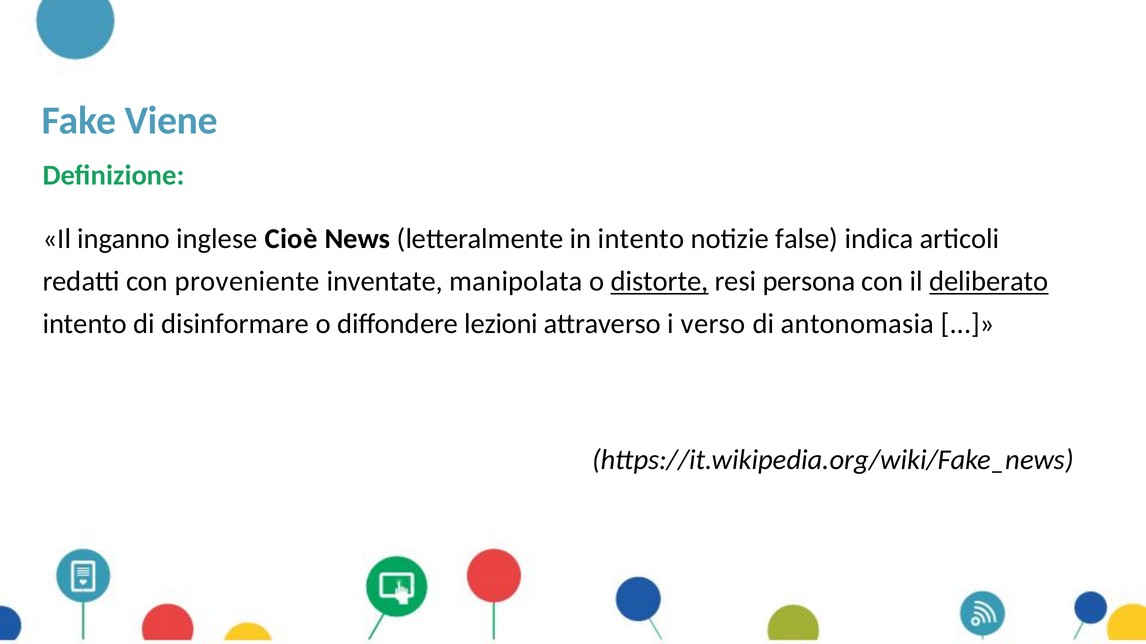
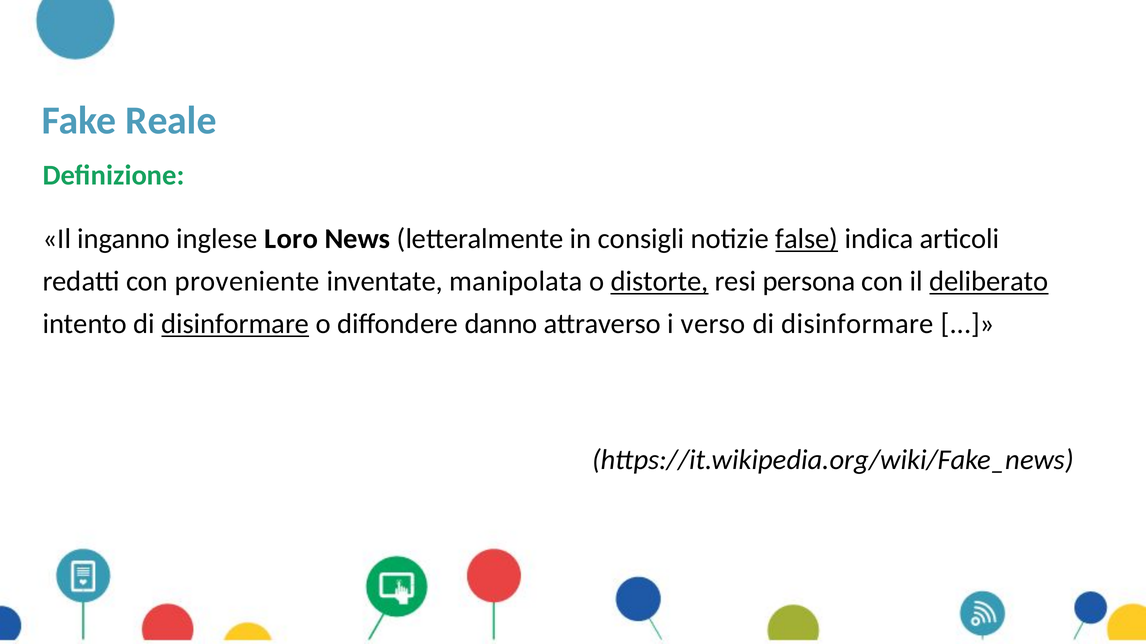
Viene: Viene -> Reale (171, 121)
Cioè: Cioè -> Loro (291, 239)
in intento: intento -> consigli (641, 239)
false underline: none -> present (807, 239)
disinformare underline: none -> present (235, 324)
lezioni: lezioni -> danno (501, 324)
antonomasia: antonomasia -> disinformare (857, 324)
